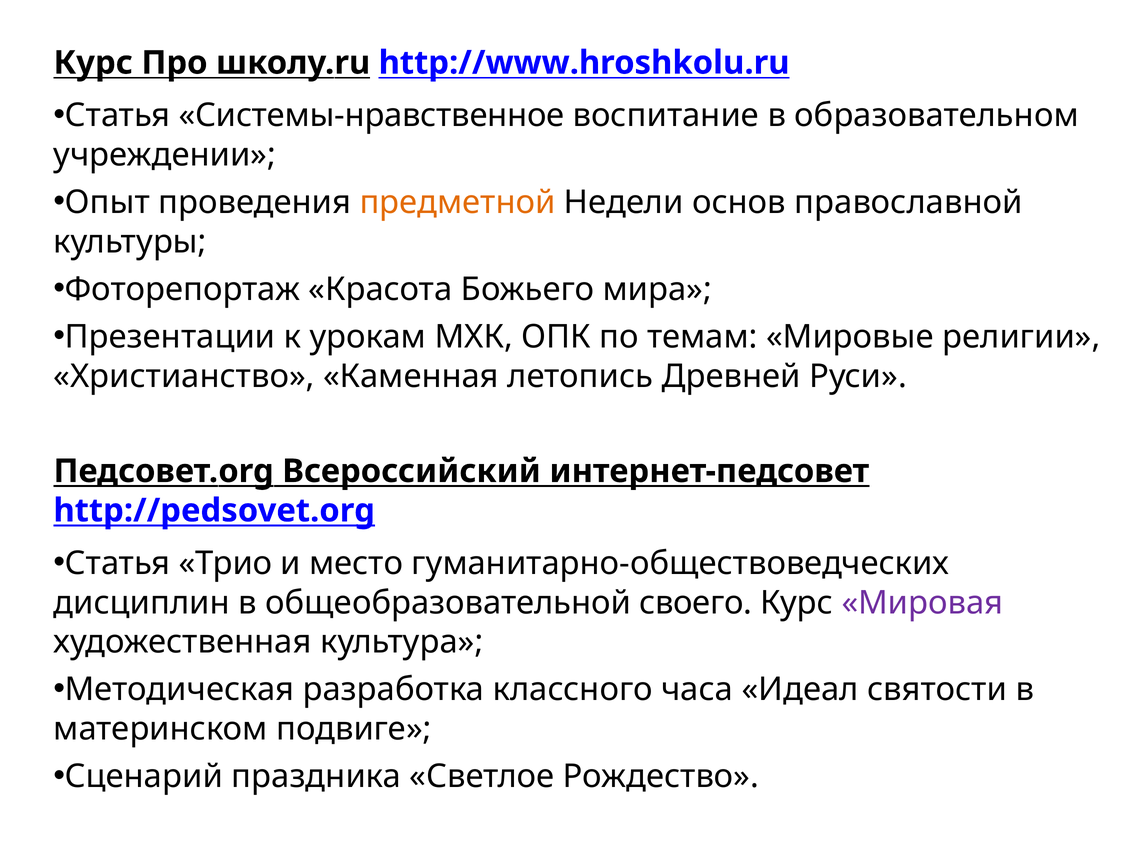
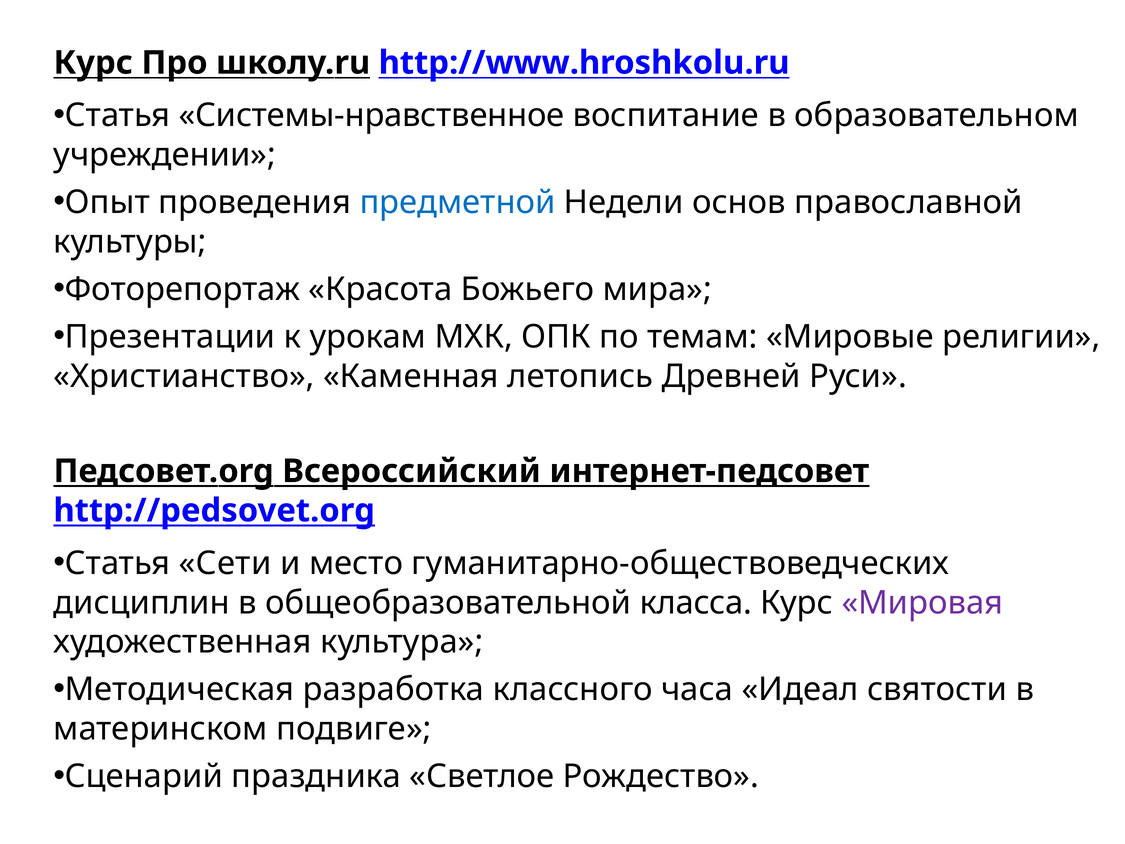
предметной colour: orange -> blue (458, 202)
Трио: Трио -> Сети (225, 563)
своего: своего -> класса (696, 603)
